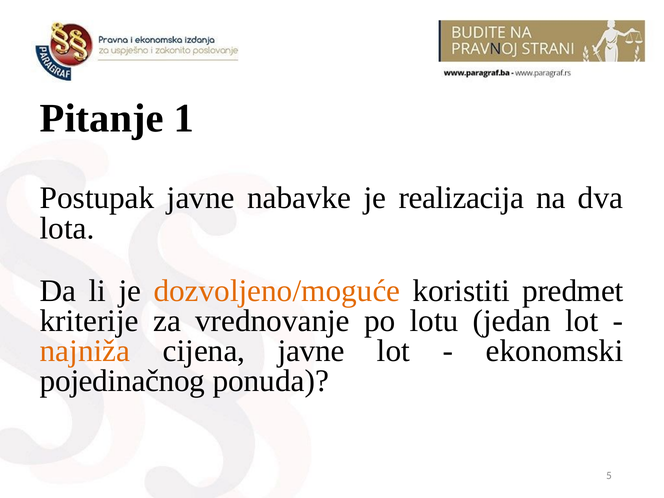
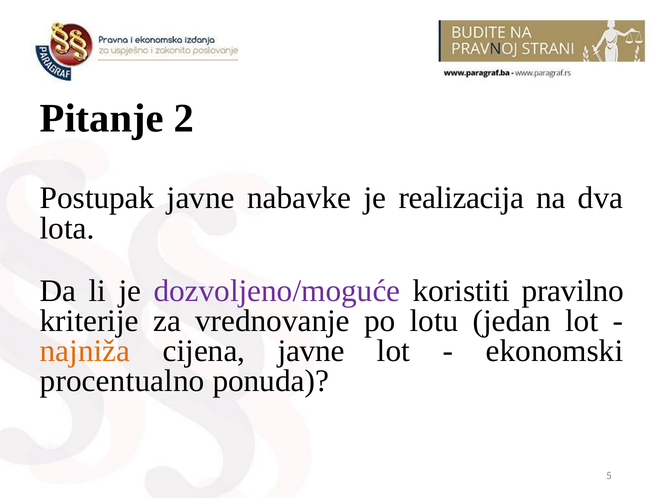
1: 1 -> 2 (184, 119)
dozvoljeno/moguće colour: orange -> purple (277, 291)
predmet: predmet -> pravilno (573, 291)
pojedinačnog: pojedinačnog -> procentualno (122, 381)
